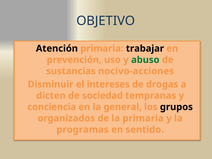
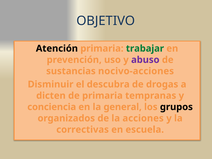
trabajar colour: black -> green (145, 48)
abuso colour: green -> purple (145, 60)
intereses: intereses -> descubra (108, 84)
de sociedad: sociedad -> primaria (102, 96)
la primaria: primaria -> acciones (143, 118)
programas: programas -> correctivas (83, 130)
sentido: sentido -> escuela (145, 130)
